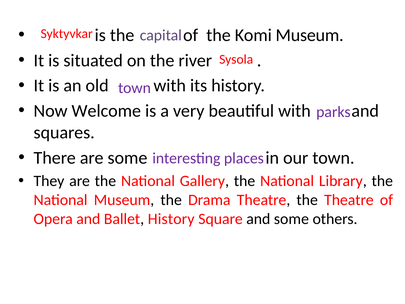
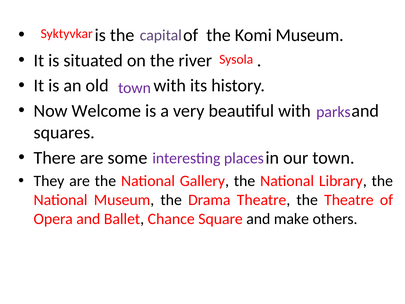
Ballet History: History -> Chance (171, 219)
and some: some -> make (291, 219)
